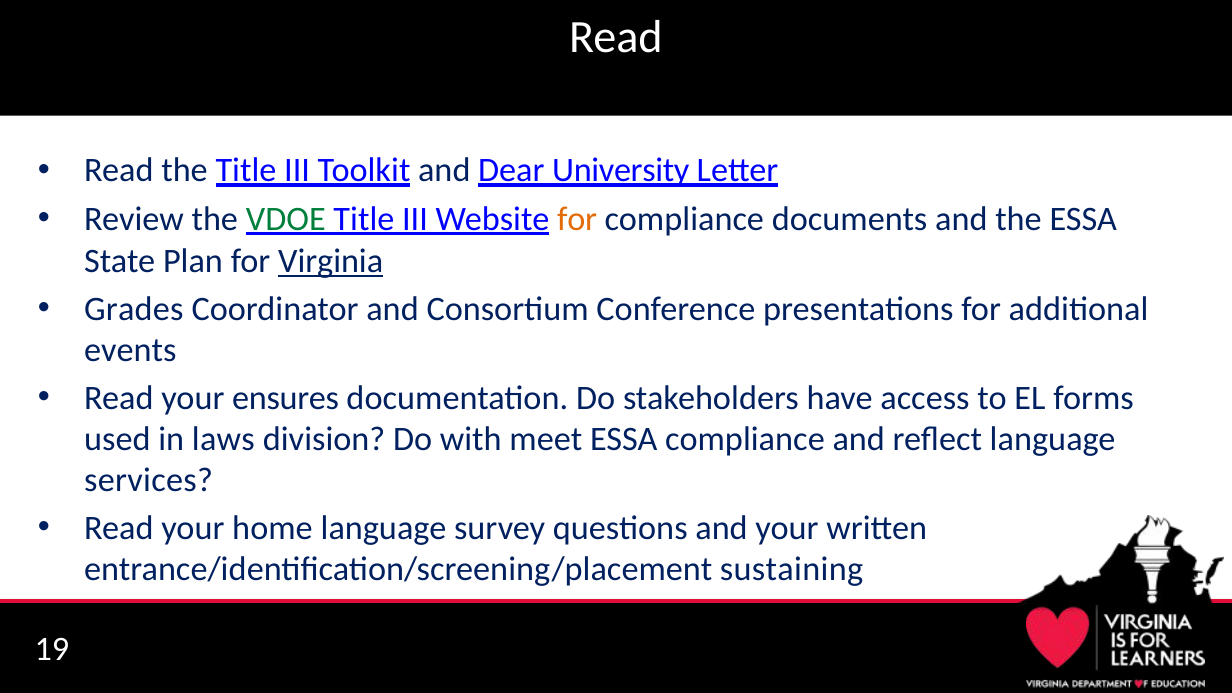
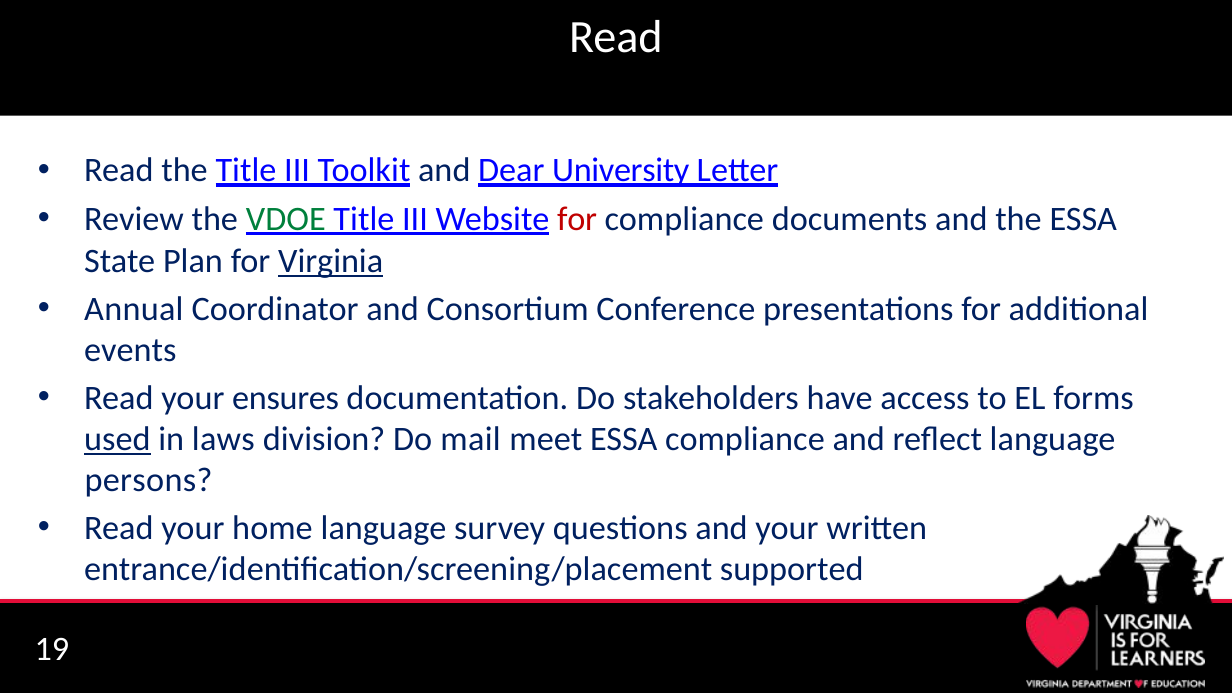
for colour: orange -> red (577, 219)
Grades: Grades -> Annual (134, 309)
used underline: none -> present (117, 439)
with: with -> mail (471, 439)
services: services -> persons (149, 480)
sustaining: sustaining -> supported (792, 569)
